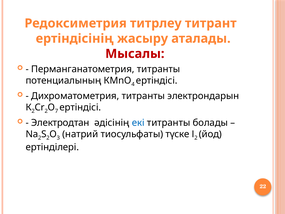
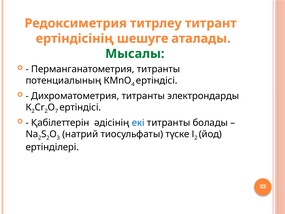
жасыру: жасыру -> шешуге (143, 38)
Мысалы colour: red -> green (135, 54)
электрондарын: электрондарын -> электрондарды (203, 96)
Электродтан: Электродтан -> Қабілеттерін (60, 123)
